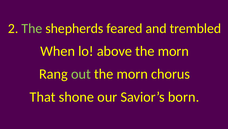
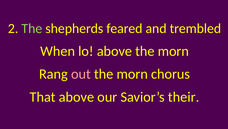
out colour: light green -> pink (81, 74)
That shone: shone -> above (76, 96)
born: born -> their (184, 96)
